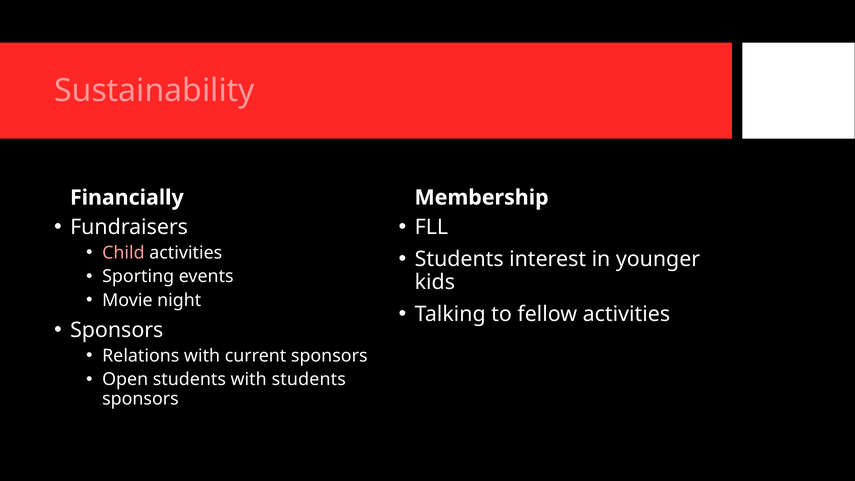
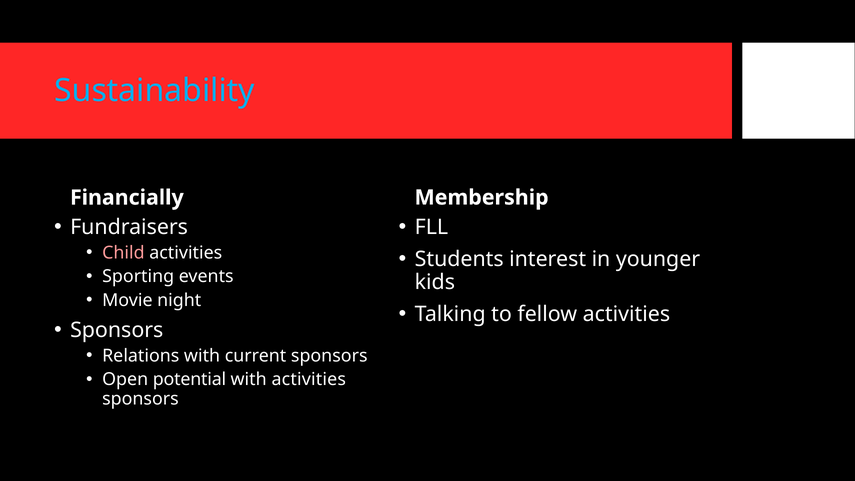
Sustainability colour: pink -> light blue (154, 91)
Open students: students -> potential (189, 379)
with students: students -> activities (309, 379)
